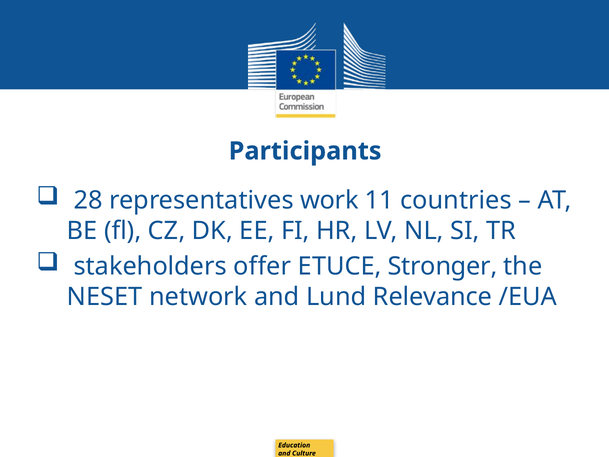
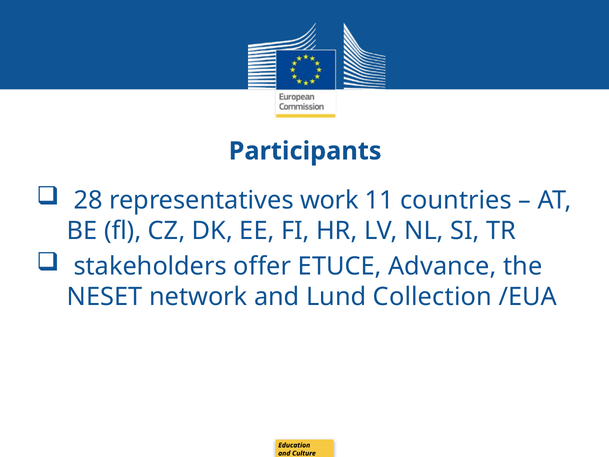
Stronger: Stronger -> Advance (442, 266)
Relevance: Relevance -> Collection (432, 297)
